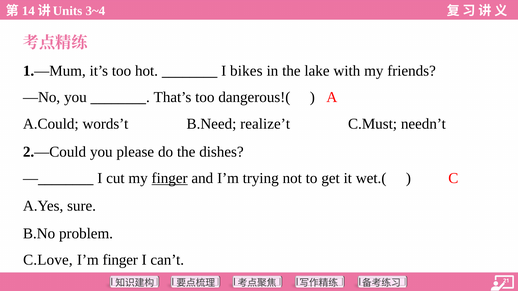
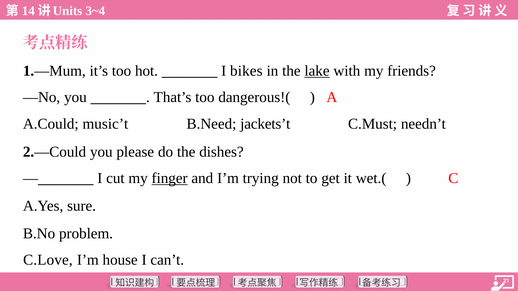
lake underline: none -> present (317, 71)
words’t: words’t -> music’t (105, 124)
realize’t: realize’t -> jackets’t (265, 124)
I’m finger: finger -> house (120, 260)
